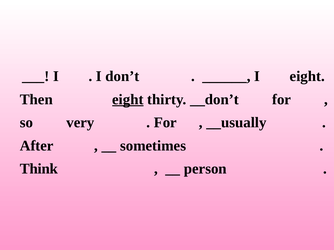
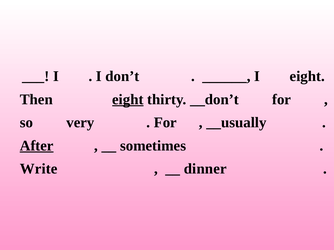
After underline: none -> present (37, 146)
Think: Think -> Write (39, 169)
person: person -> dinner (205, 169)
